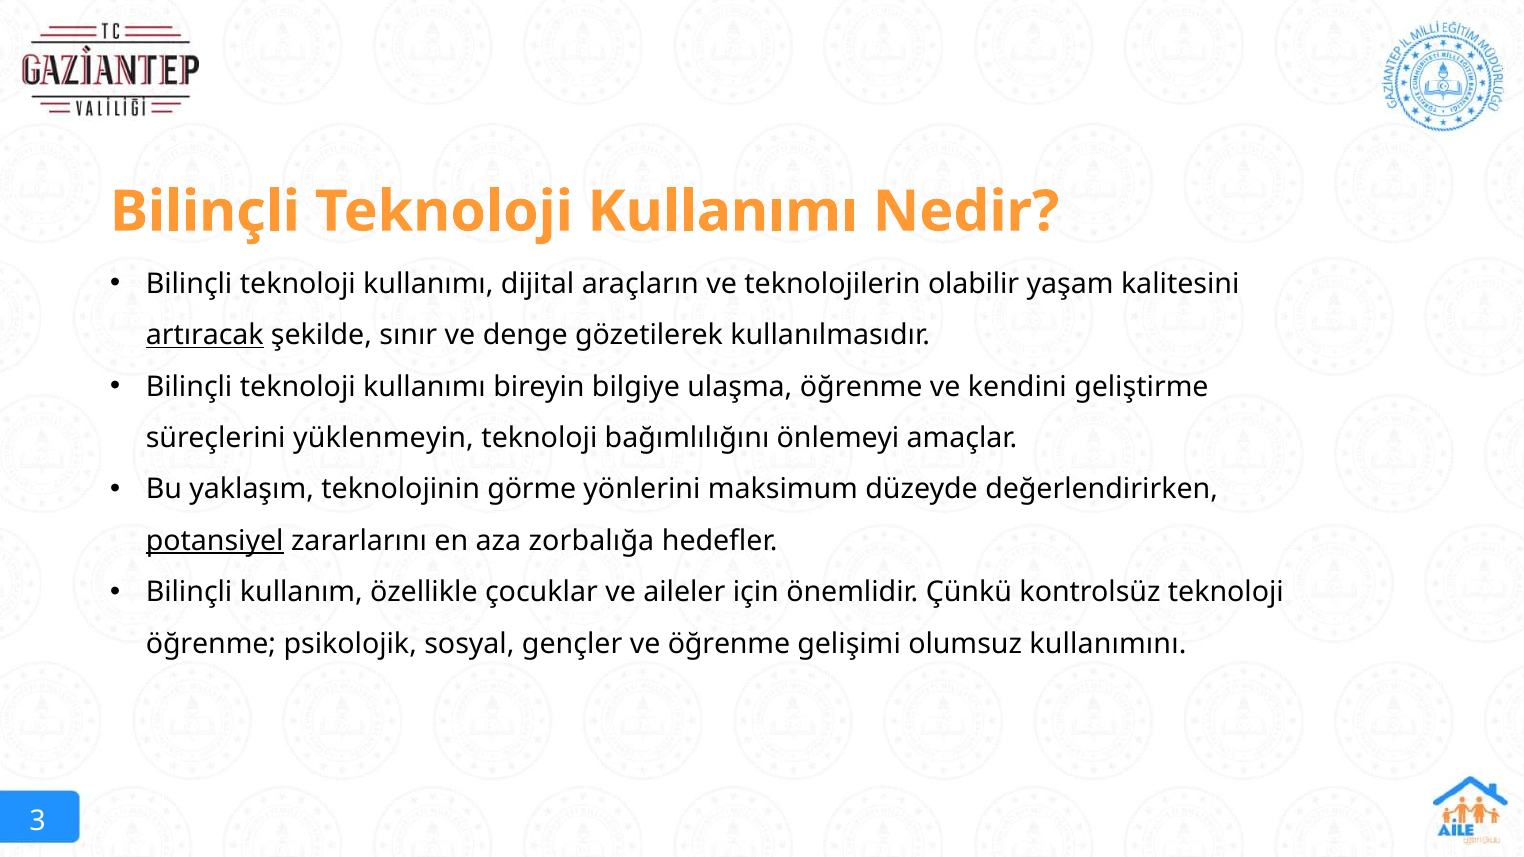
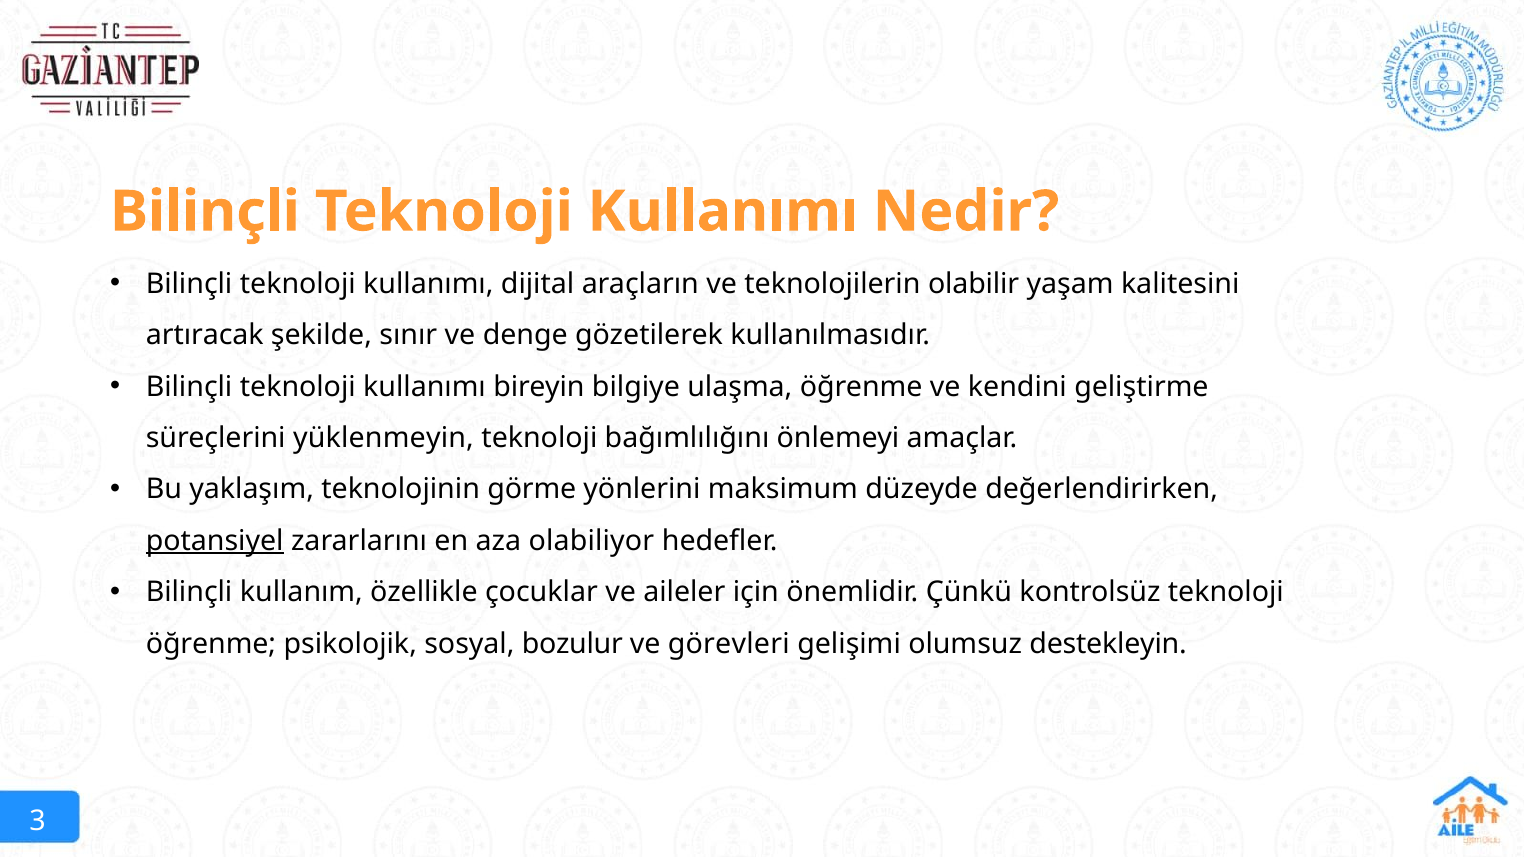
artıracak underline: present -> none (205, 335)
zorbalığa: zorbalığa -> olabiliyor (591, 541)
gençler: gençler -> bozulur (572, 644)
ve öğrenme: öğrenme -> görevleri (729, 644)
kullanımını: kullanımını -> destekleyin (1108, 644)
